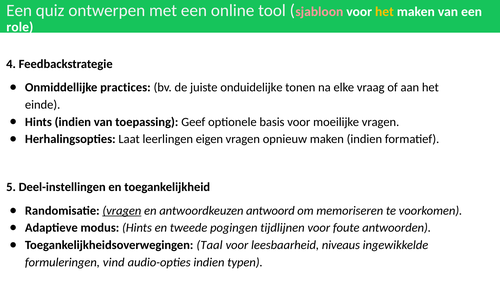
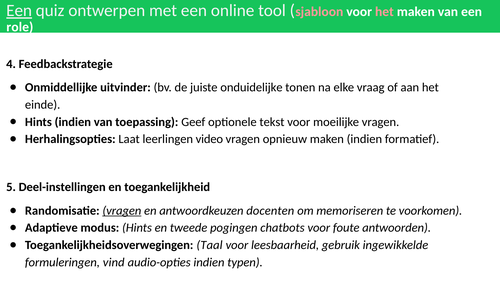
Een underline: none -> present (19, 11)
het colour: yellow -> pink (384, 12)
practices: practices -> uitvinder (125, 88)
basis: basis -> tekst (272, 122)
eigen: eigen -> video (209, 139)
antwoord: antwoord -> docenten (270, 211)
tijdlijnen: tijdlijnen -> chatbots (282, 228)
niveaus: niveaus -> gebruik (341, 245)
